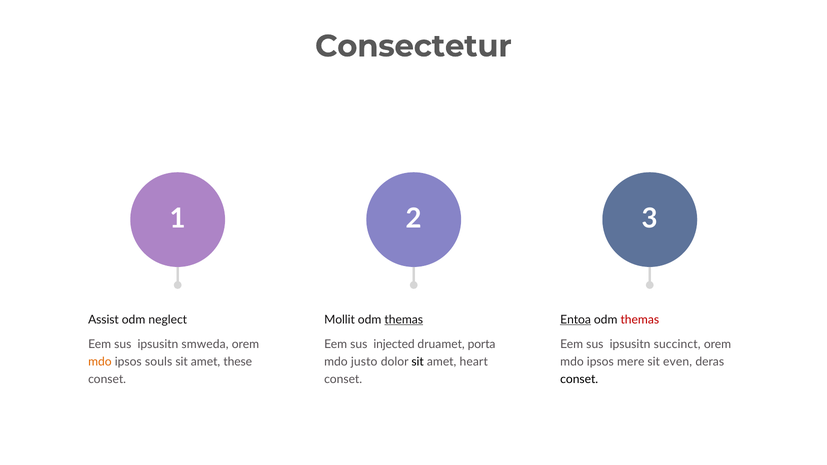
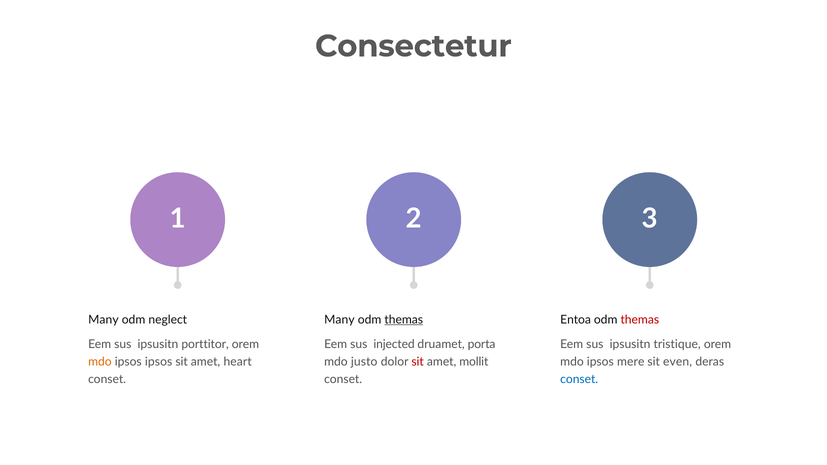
Assist: Assist -> Many (103, 320)
Mollit: Mollit -> Many (339, 320)
Entoa underline: present -> none (576, 320)
smweda: smweda -> porttitor (205, 345)
succinct: succinct -> tristique (677, 345)
ipsos souls: souls -> ipsos (159, 362)
these: these -> heart (238, 362)
sit colour: black -> red (418, 362)
heart: heart -> mollit (474, 362)
conset colour: black -> blue (579, 379)
